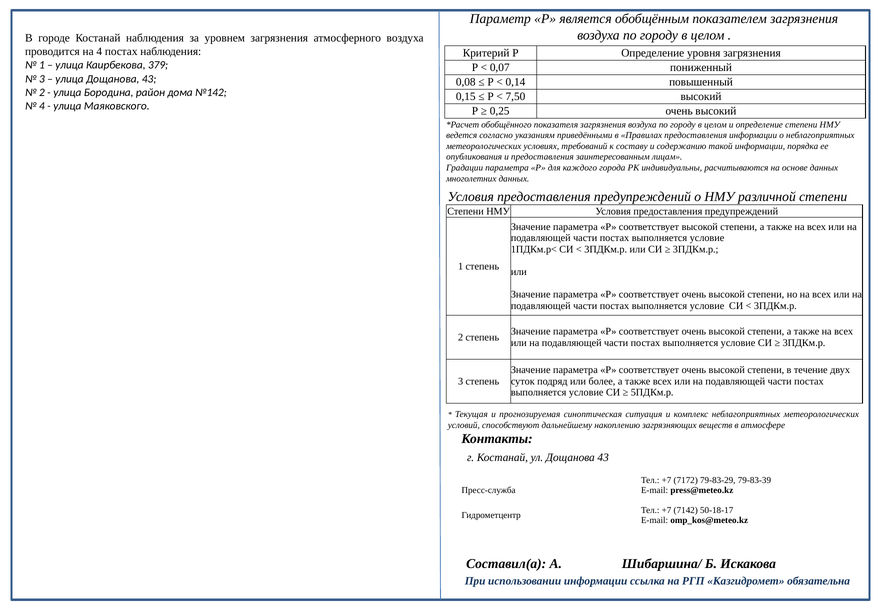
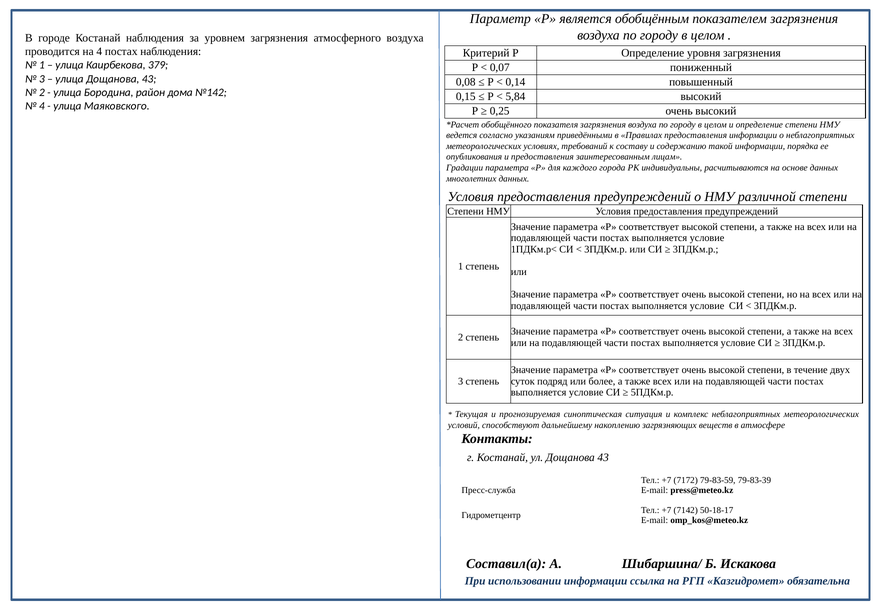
7,50: 7,50 -> 5,84 (515, 97)
79-83-29: 79-83-29 -> 79-83-59 (718, 480)
